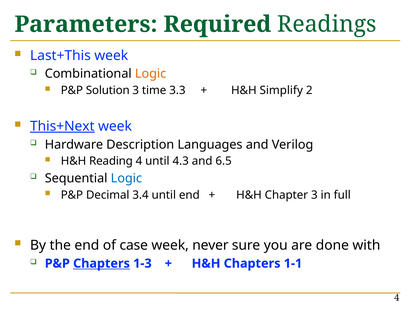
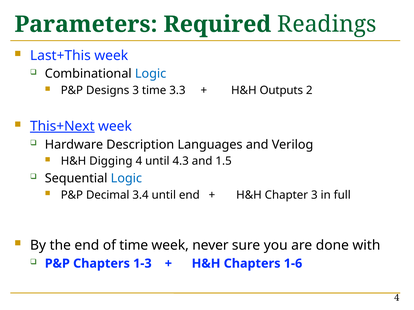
Logic colour: orange -> blue (151, 74)
Solution: Solution -> Designs (108, 91)
Simplify: Simplify -> Outputs (281, 91)
Reading: Reading -> Digging (111, 161)
6.5: 6.5 -> 1.5 (224, 161)
of case: case -> time (134, 246)
Chapters underline: present -> none (102, 264)
1-1: 1-1 -> 1-6 (293, 264)
